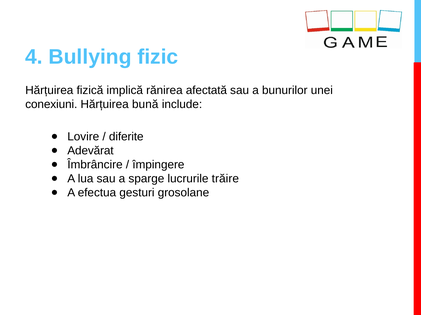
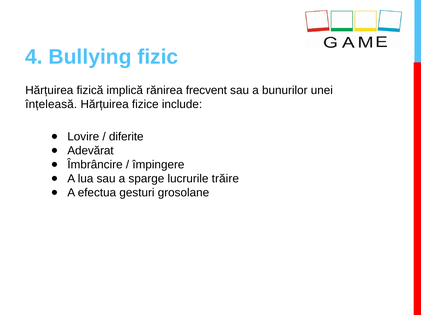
afectată: afectată -> frecvent (206, 91)
conexiuni: conexiuni -> înțeleasă (51, 105)
bună: bună -> fizice (145, 105)
